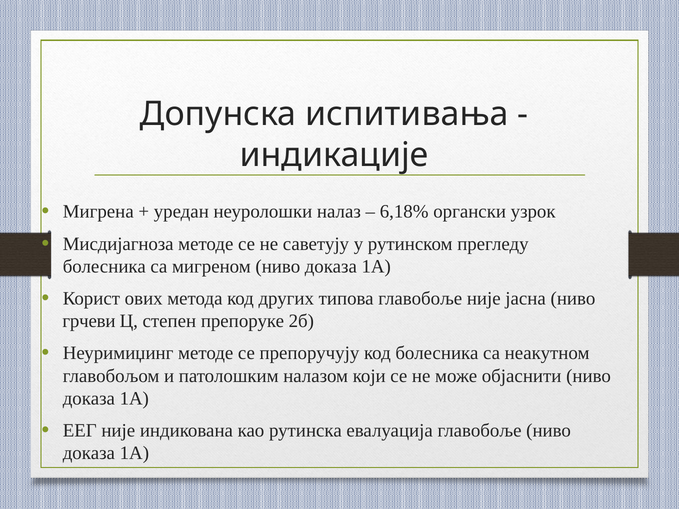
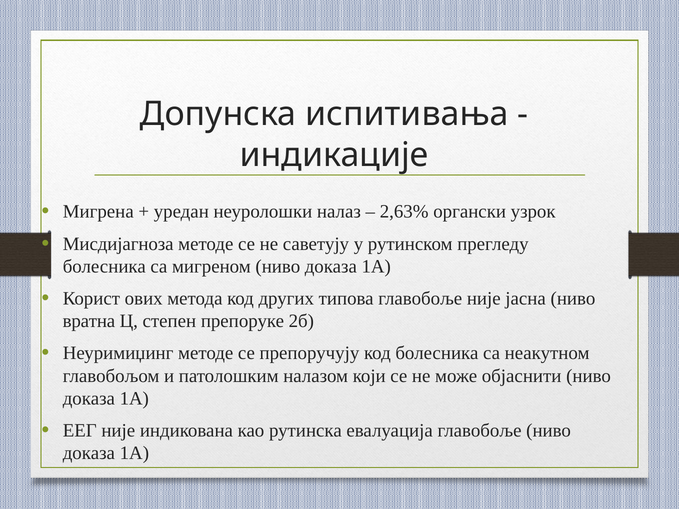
6,18%: 6,18% -> 2,63% (404, 212)
грчеви: грчеви -> вратна (89, 321)
